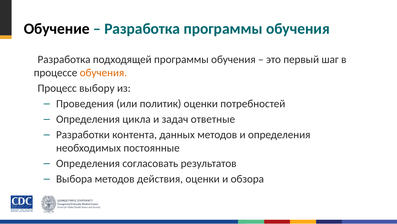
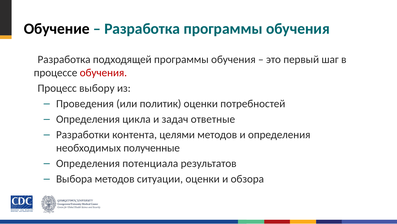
обучения colour: orange -> red (103, 73)
данных: данных -> целями (177, 134)
постоянные: постоянные -> полученные (152, 148)
согласовать: согласовать -> потенциала (150, 163)
действия: действия -> ситуации (160, 179)
